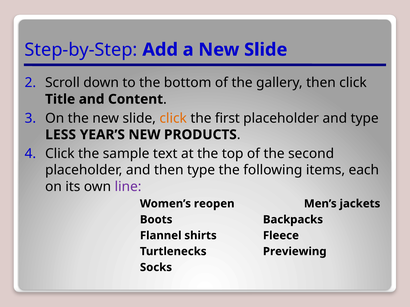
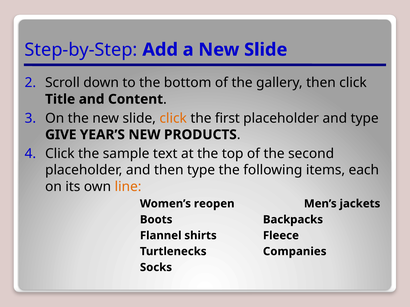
LESS: LESS -> GIVE (61, 135)
line colour: purple -> orange (128, 187)
Previewing: Previewing -> Companies (295, 252)
